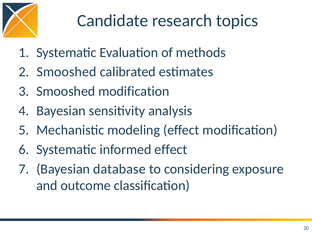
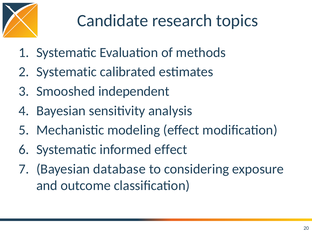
Smooshed: Smooshed -> Systematic (67, 72)
Smooshed modification: modification -> independent (134, 91)
